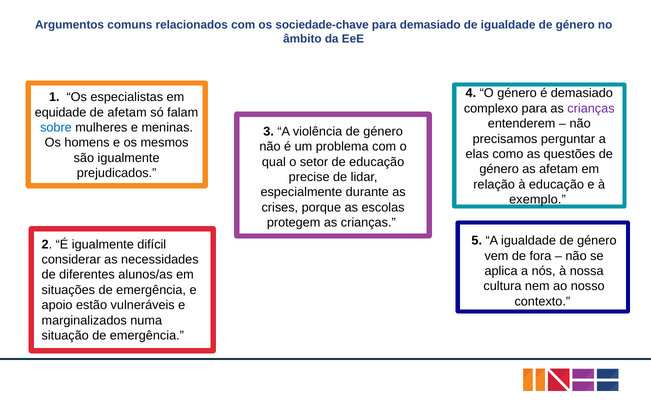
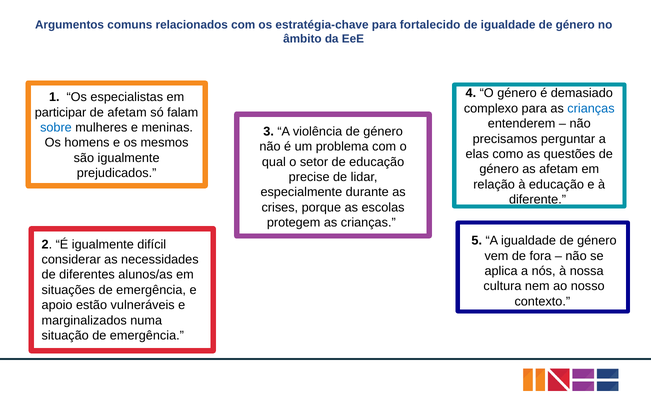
sociedade-chave: sociedade-chave -> estratégia-chave (322, 25)
para demasiado: demasiado -> fortalecido (430, 25)
crianças colour: purple -> blue (591, 108)
equidade: equidade -> participar (61, 112)
exemplo: exemplo -> diferente (538, 200)
